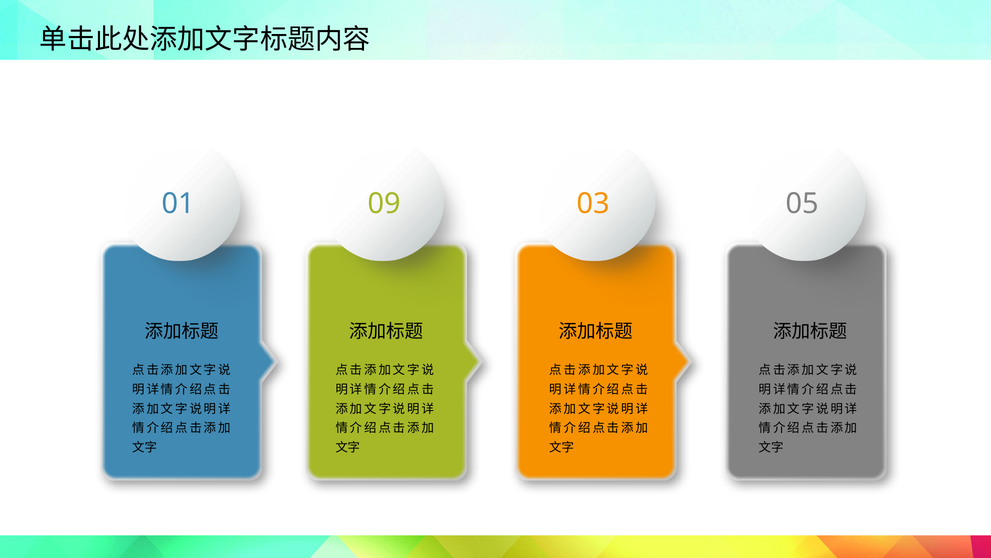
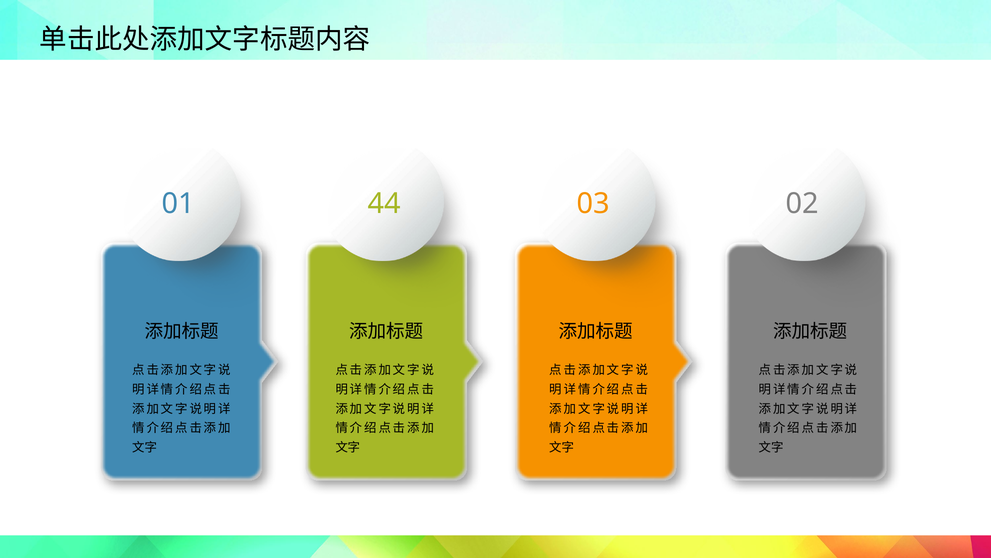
09: 09 -> 44 (384, 204)
05: 05 -> 02 (802, 204)
